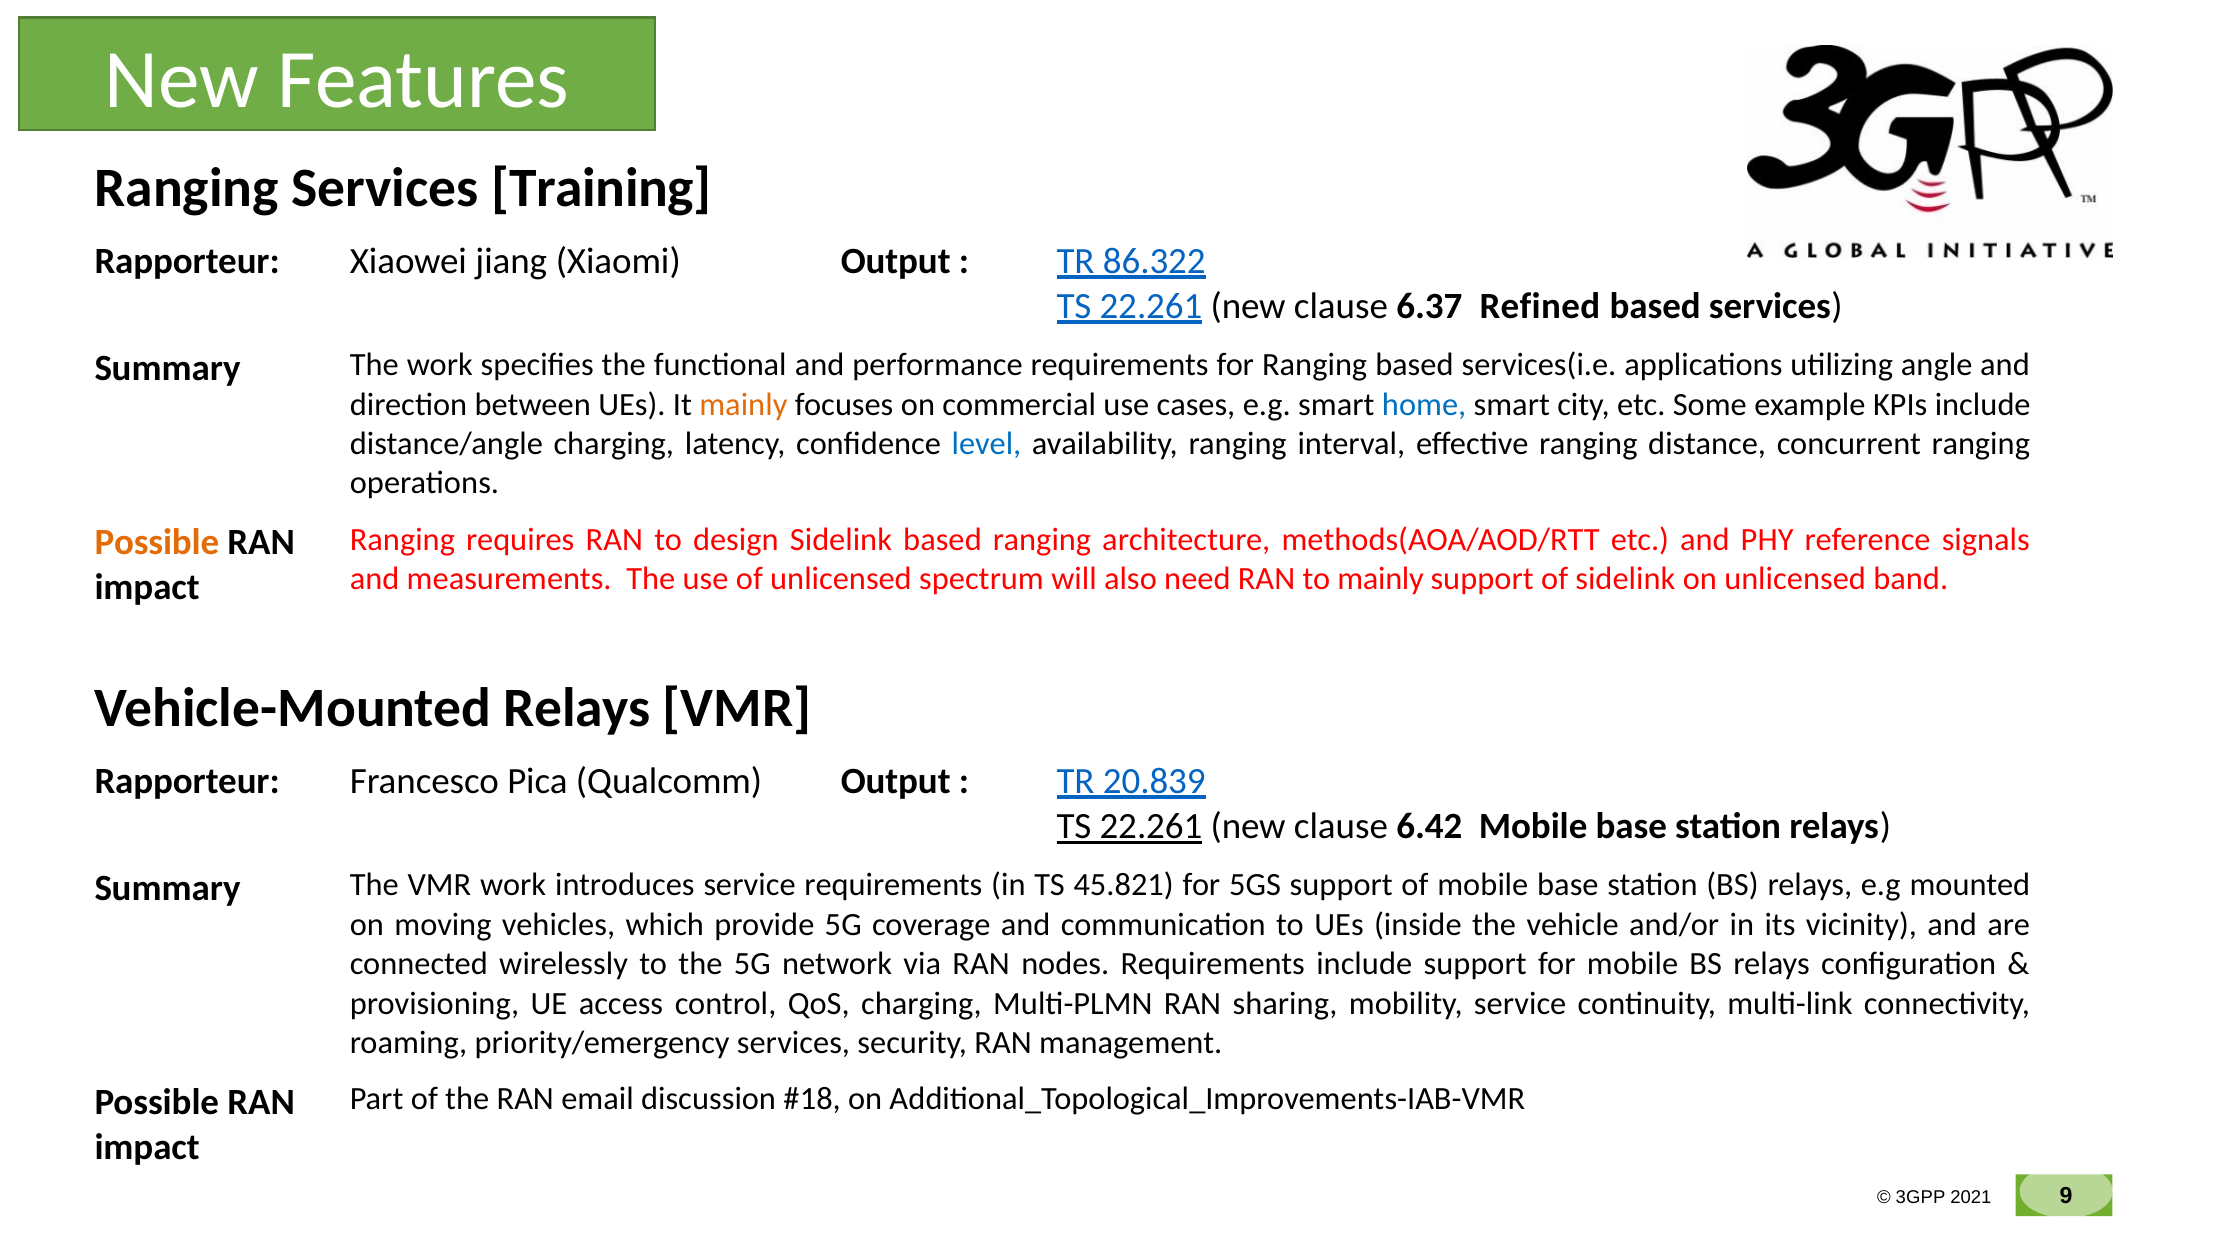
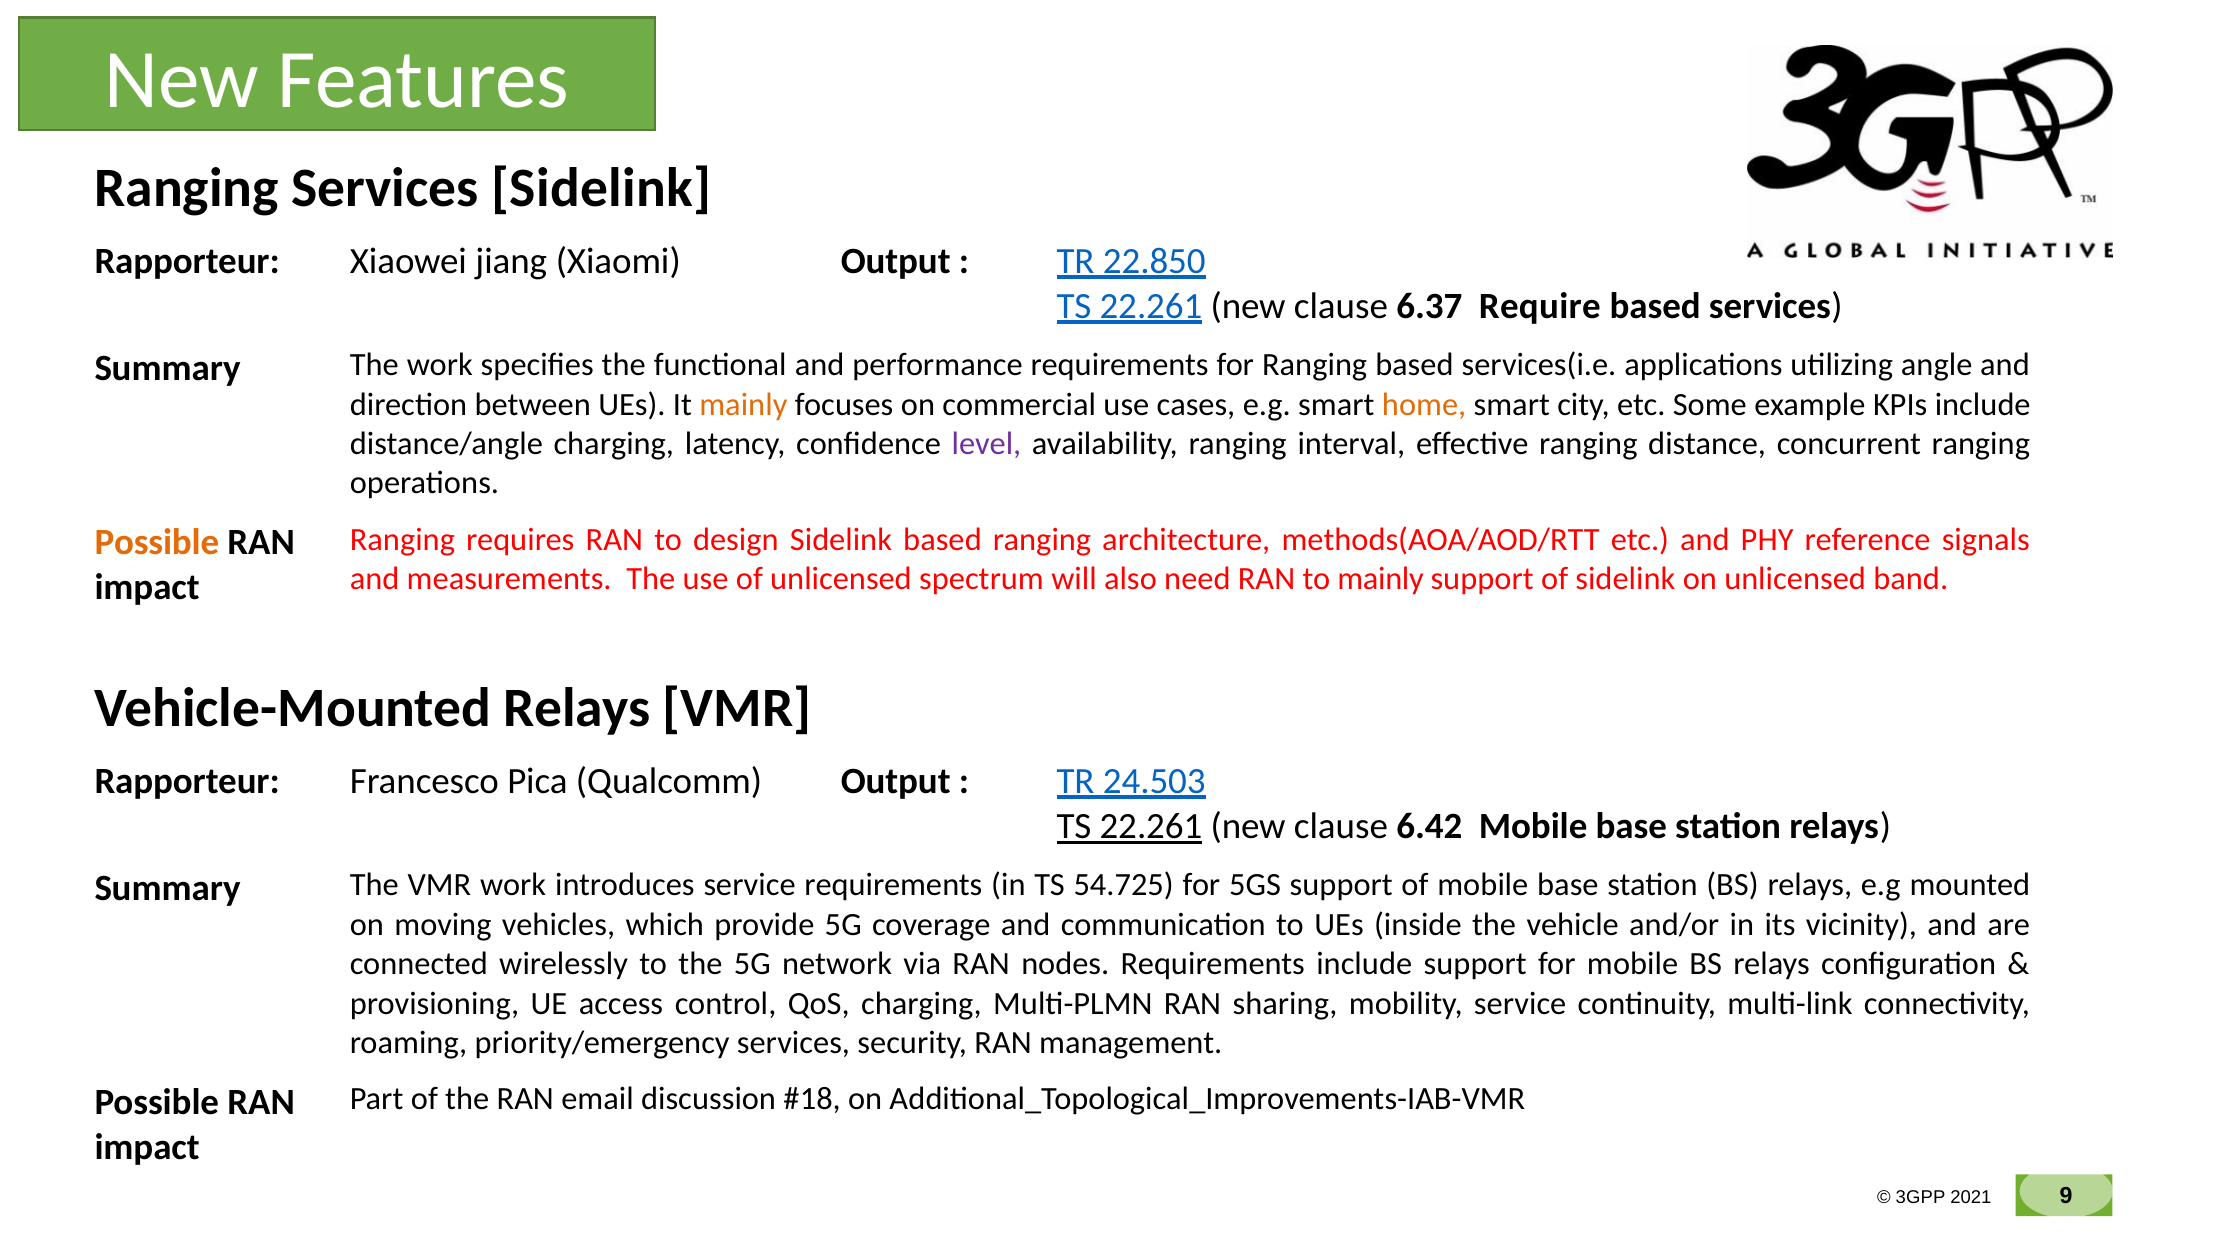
Services Training: Training -> Sidelink (601, 188)
86.322: 86.322 -> 22.850 (1154, 261)
Refined: Refined -> Require (1540, 306)
home colour: blue -> orange (1424, 405)
level colour: blue -> purple (986, 444)
20.839: 20.839 -> 24.503 (1154, 781)
45.821: 45.821 -> 54.725 (1124, 885)
